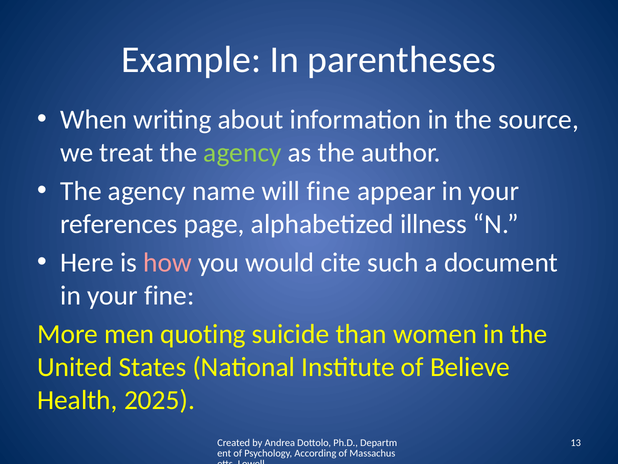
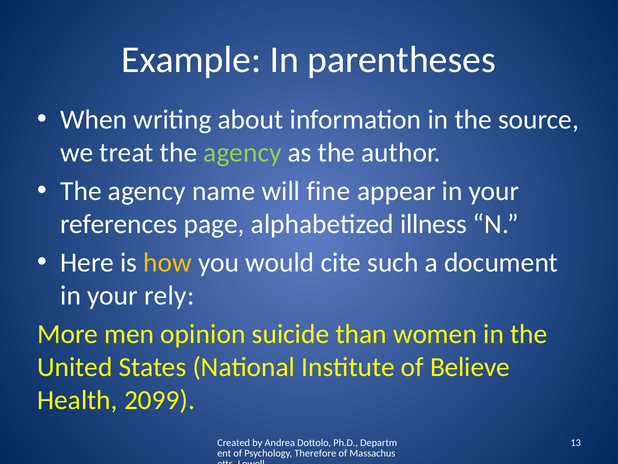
how colour: pink -> yellow (168, 262)
your fine: fine -> rely (169, 295)
quoting: quoting -> opinion (203, 334)
2025: 2025 -> 2099 (160, 400)
According: According -> Therefore (315, 453)
